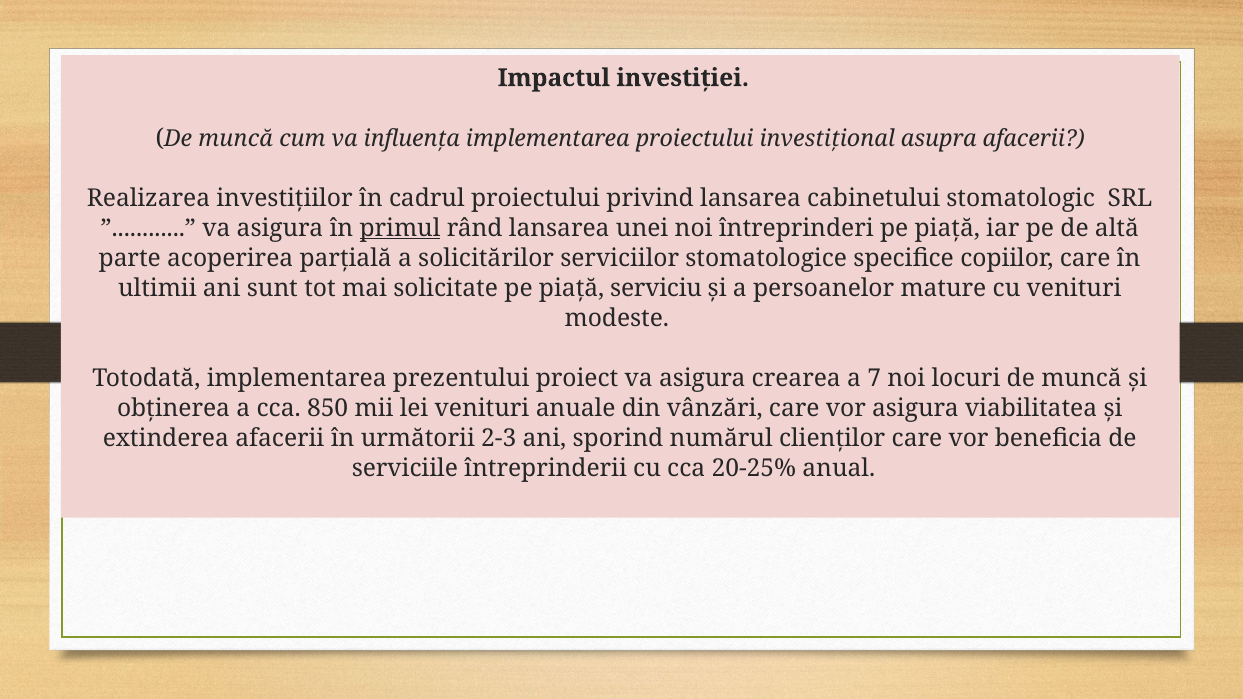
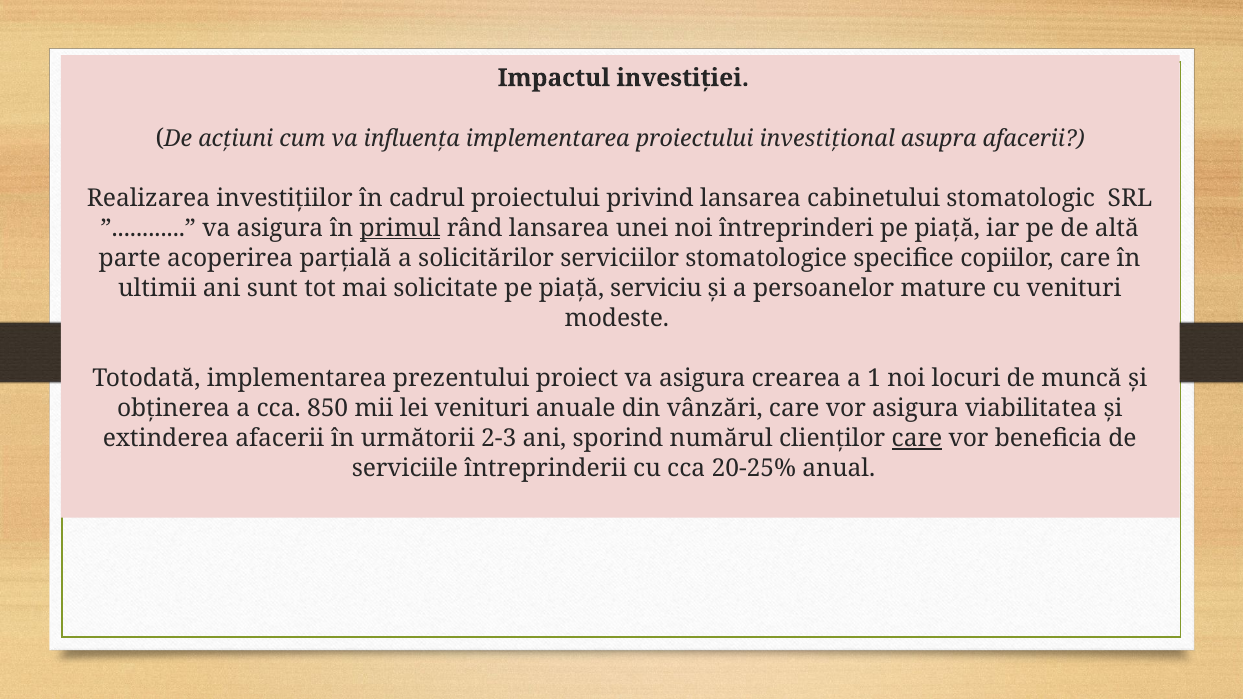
muncă: muncă -> acțiuni (236, 138)
7: 7 -> 1 (874, 379)
care underline: none -> present (917, 439)
